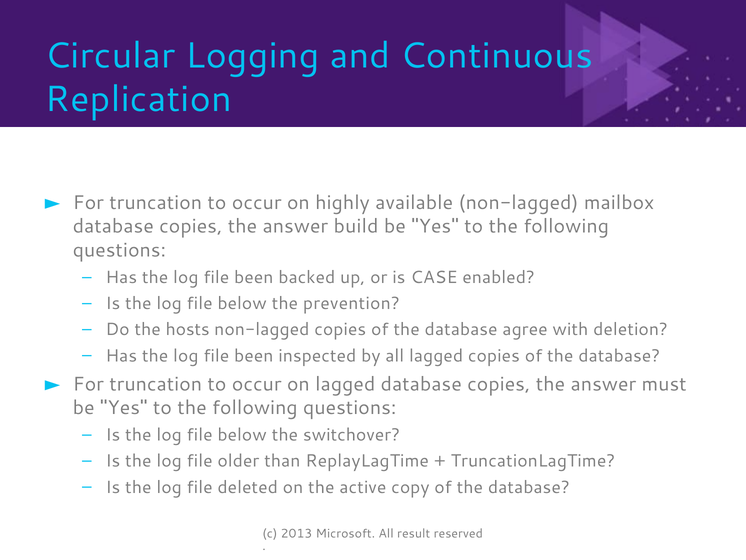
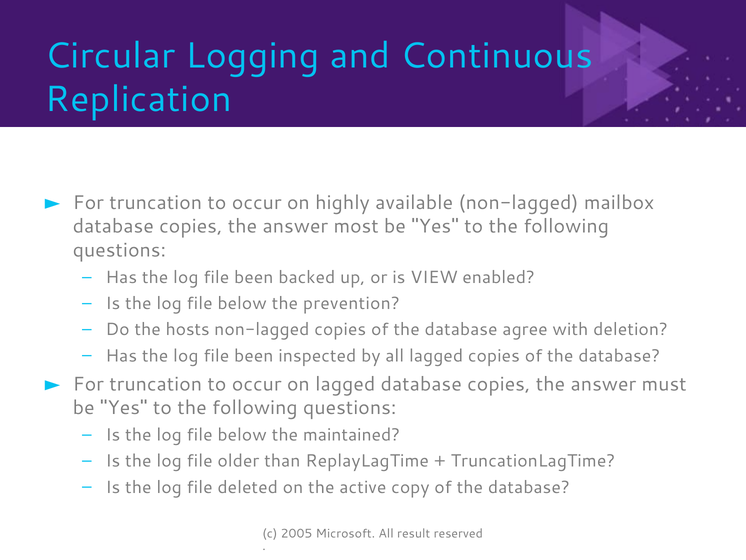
build: build -> most (356, 226)
CASE: CASE -> VIEW (434, 277)
switchover: switchover -> maintained (352, 435)
2013: 2013 -> 2005 (296, 533)
